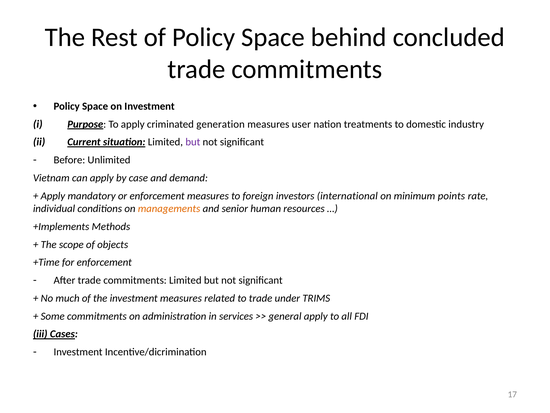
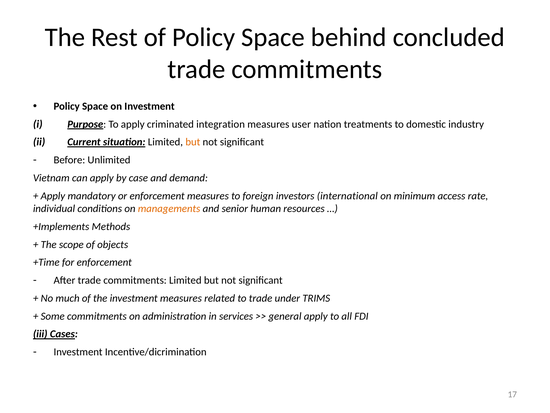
generation: generation -> integration (221, 124)
but colour: purple -> orange (193, 142)
points: points -> access (451, 196)
